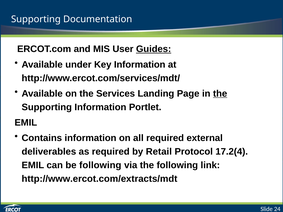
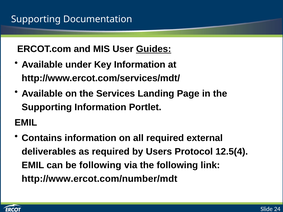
the underline: present -> none (220, 94)
Retail: Retail -> Users (159, 152)
17.2(4: 17.2(4 -> 12.5(4 (232, 152)
http://www.ercot.com/extracts/mdt: http://www.ercot.com/extracts/mdt -> http://www.ercot.com/number/mdt (99, 179)
